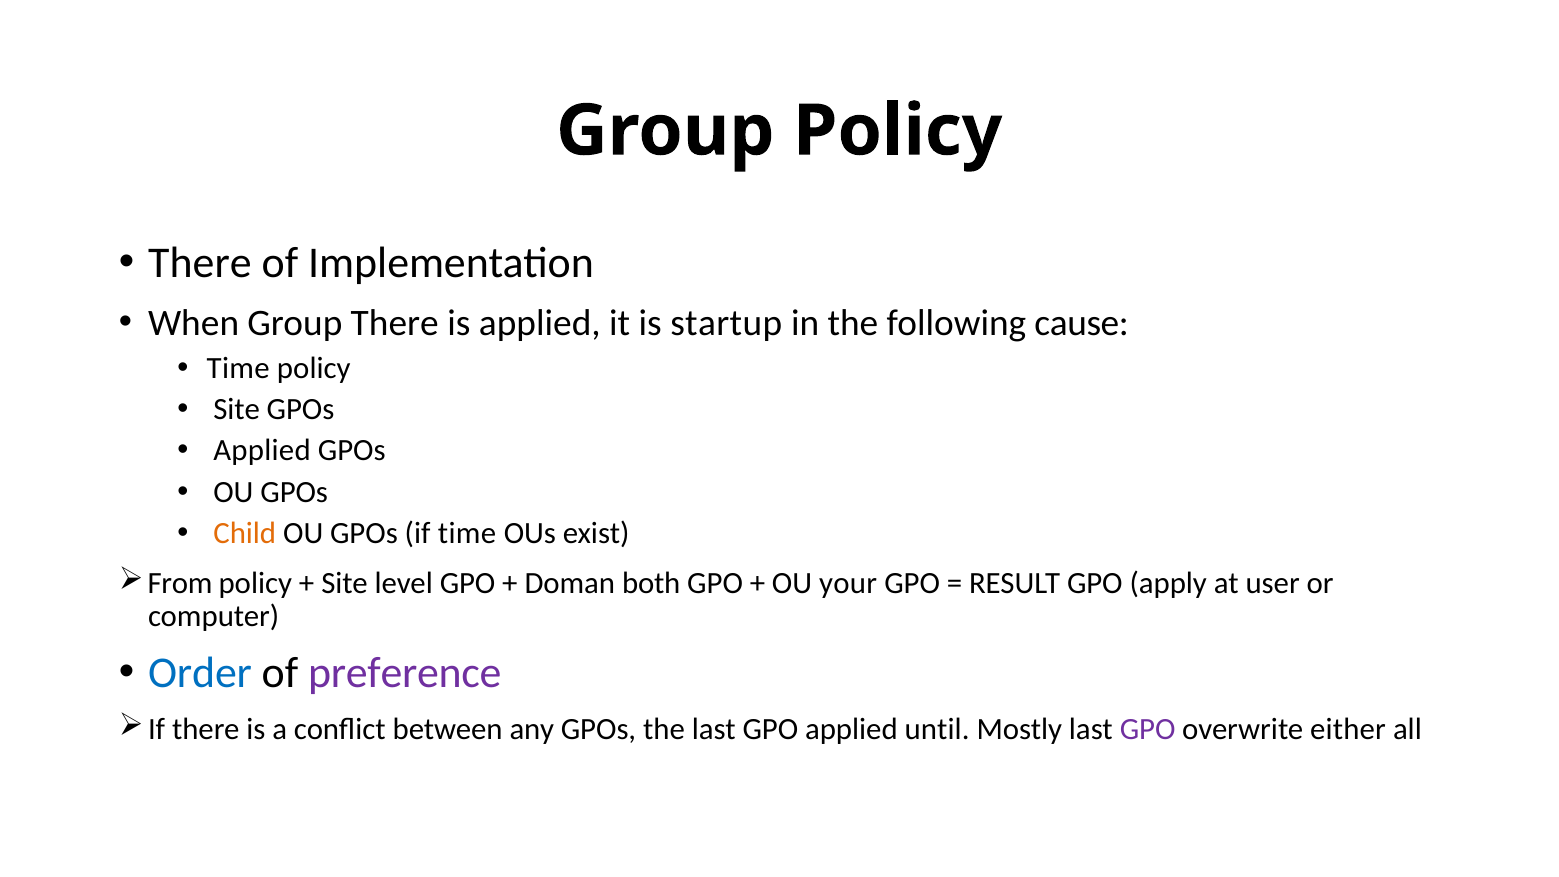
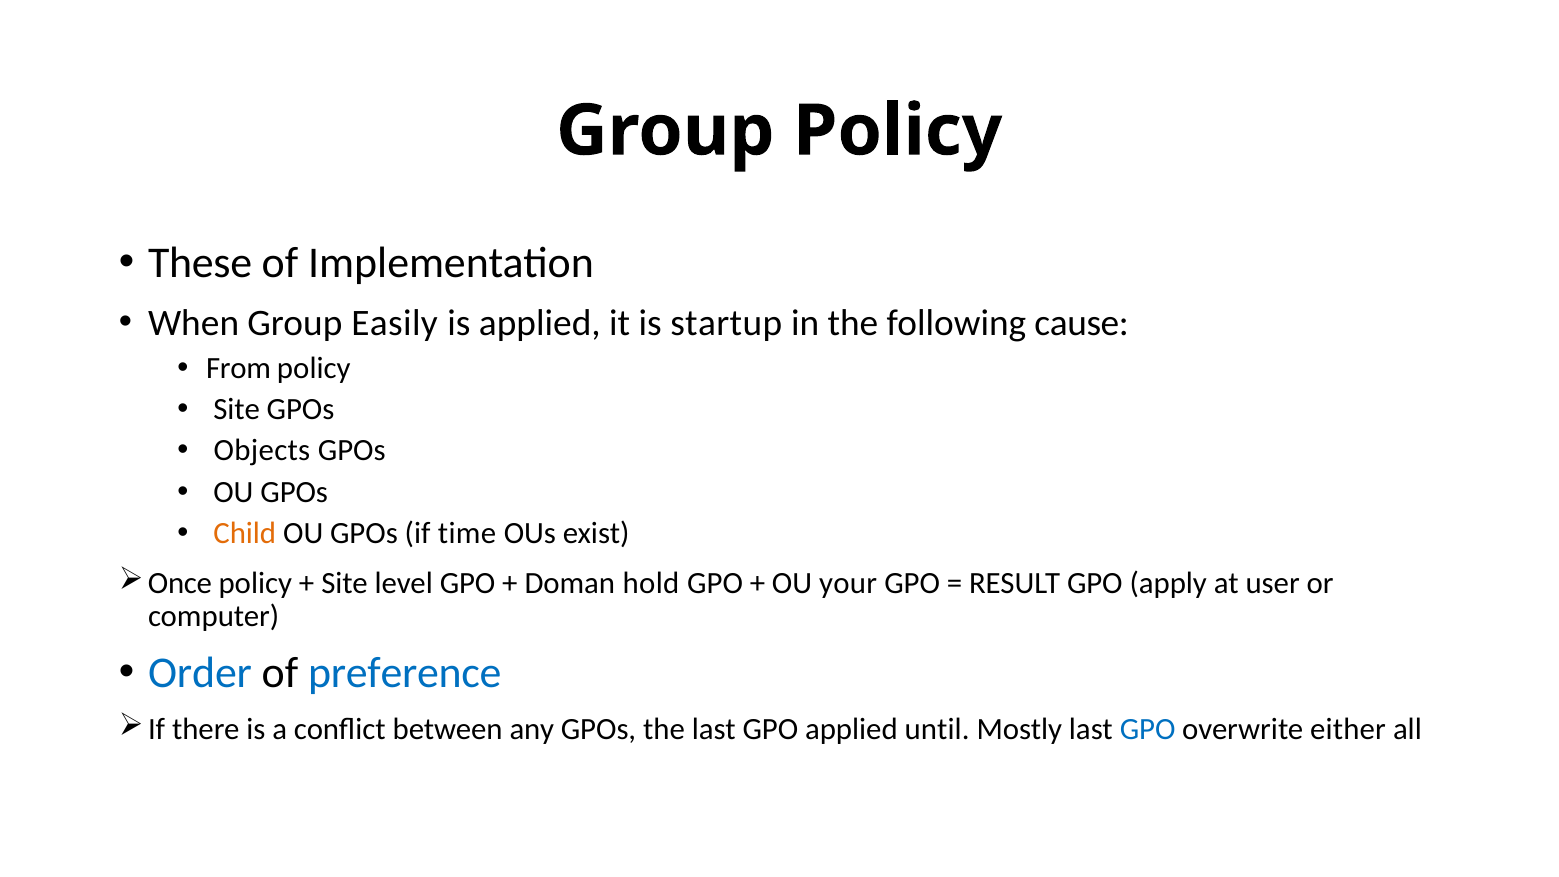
There: There -> These (200, 263)
Group There: There -> Easily (395, 323)
Time: Time -> From (238, 368)
Applied: Applied -> Objects (262, 451)
From: From -> Once (180, 583)
both: both -> hold (651, 583)
preference colour: purple -> blue (405, 673)
GPO colour: purple -> blue (1148, 730)
